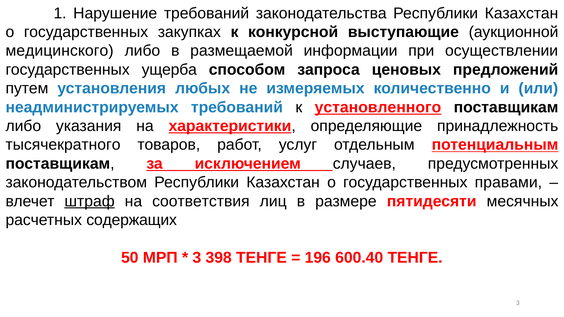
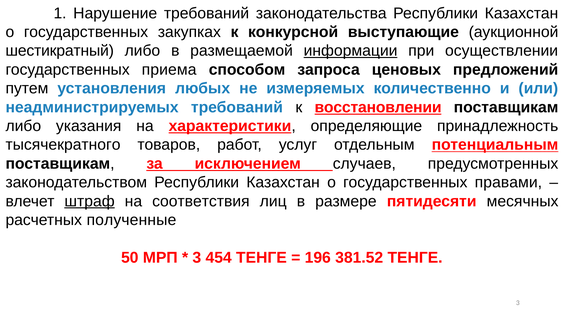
медицинского: медицинского -> шестикратный (60, 51)
информации underline: none -> present (351, 51)
ущерба: ущерба -> приема (169, 70)
установленного: установленного -> восстановлении (378, 107)
содержащих: содержащих -> полученные (131, 220)
398: 398 -> 454 (219, 258)
600.40: 600.40 -> 381.52 (359, 258)
